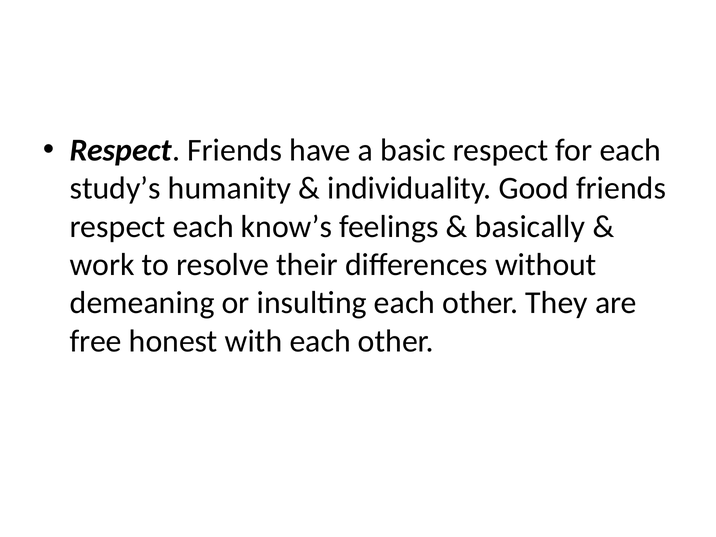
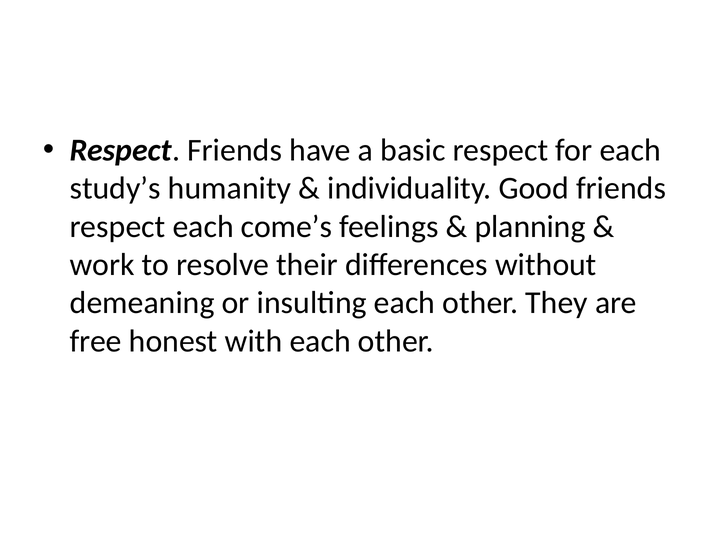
know’s: know’s -> come’s (287, 227)
basically: basically -> planning (530, 227)
